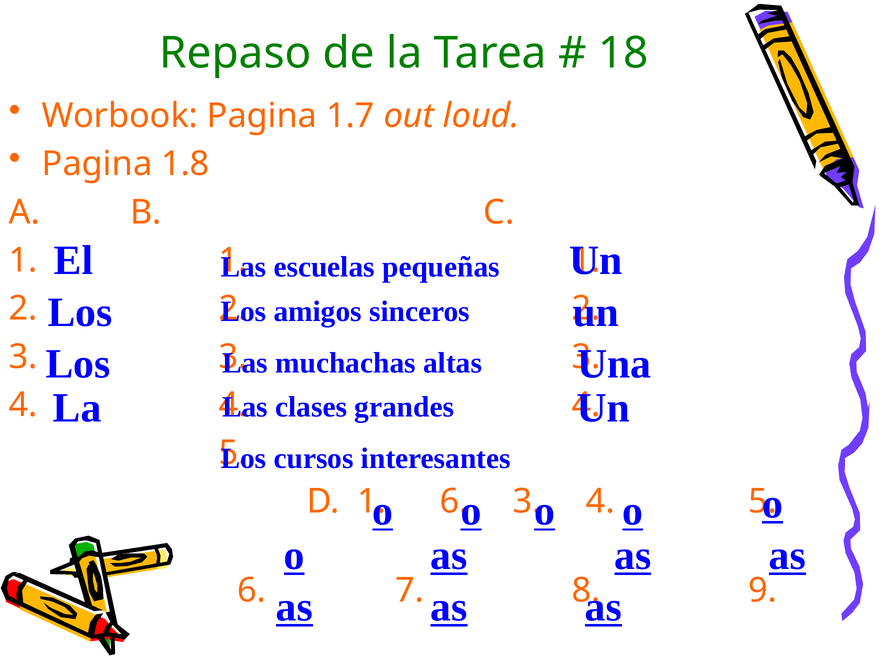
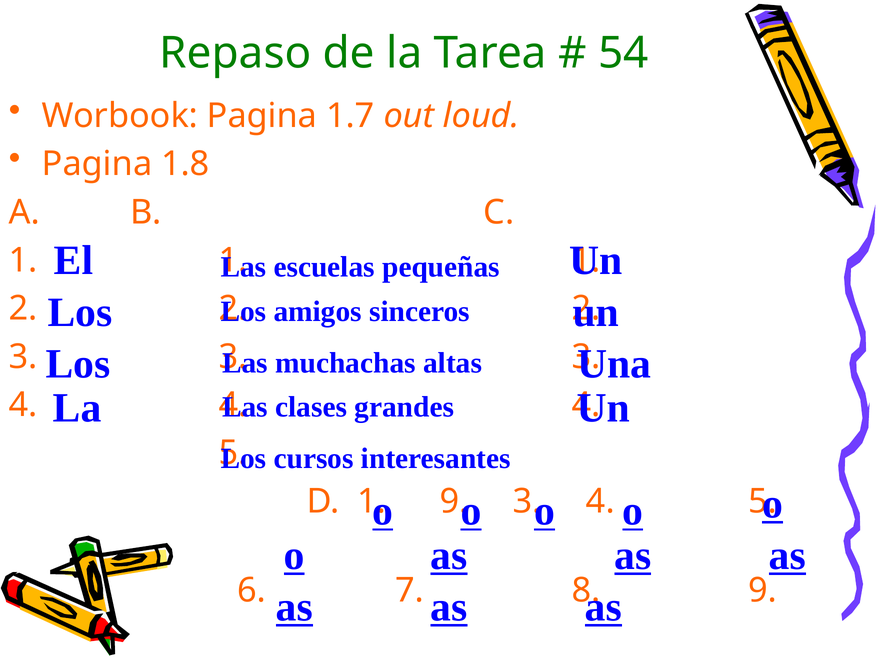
18: 18 -> 54 (623, 53)
6: 6 -> 9 (454, 501)
